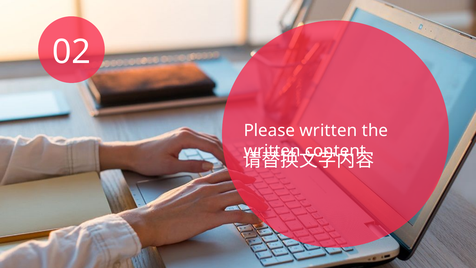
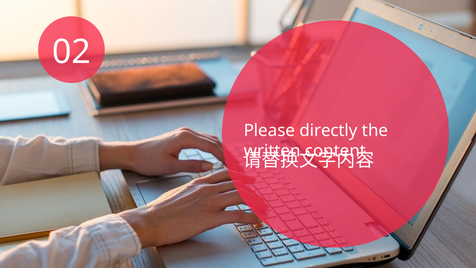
Please written: written -> directly (328, 131)
